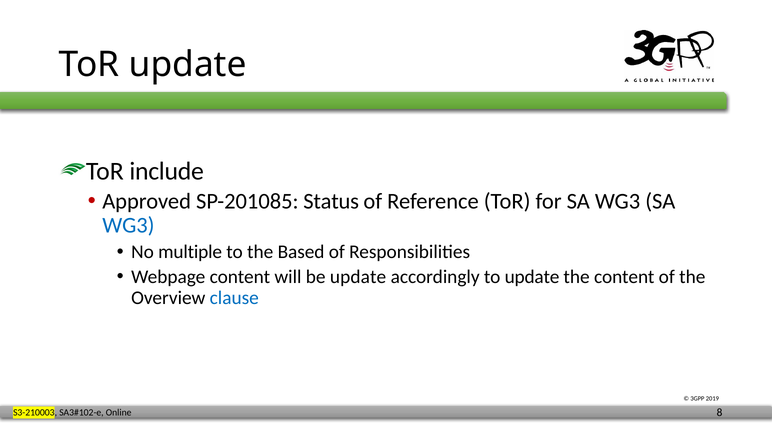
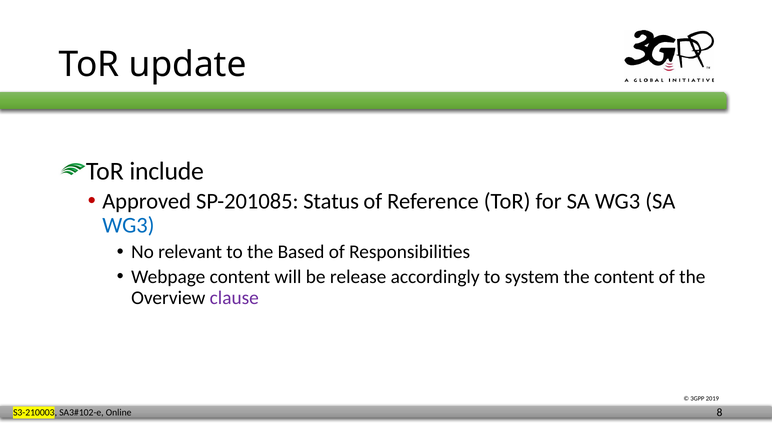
multiple: multiple -> relevant (190, 252)
be update: update -> release (358, 277)
to update: update -> system (532, 277)
clause colour: blue -> purple (234, 298)
